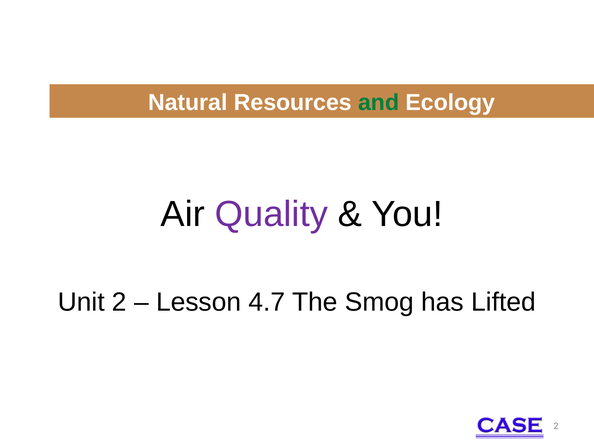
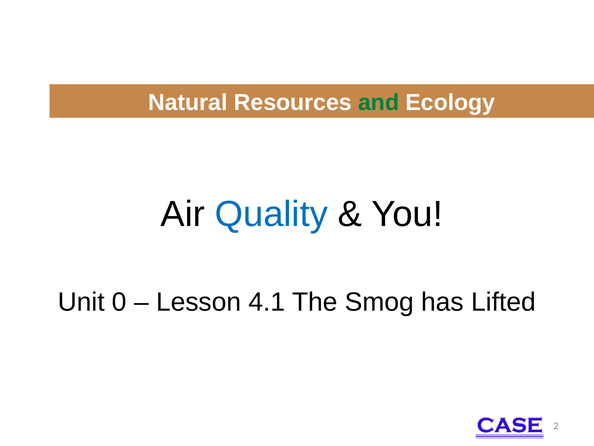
Quality colour: purple -> blue (271, 214)
Unit 2: 2 -> 0 (119, 302)
4.7: 4.7 -> 4.1 (267, 302)
